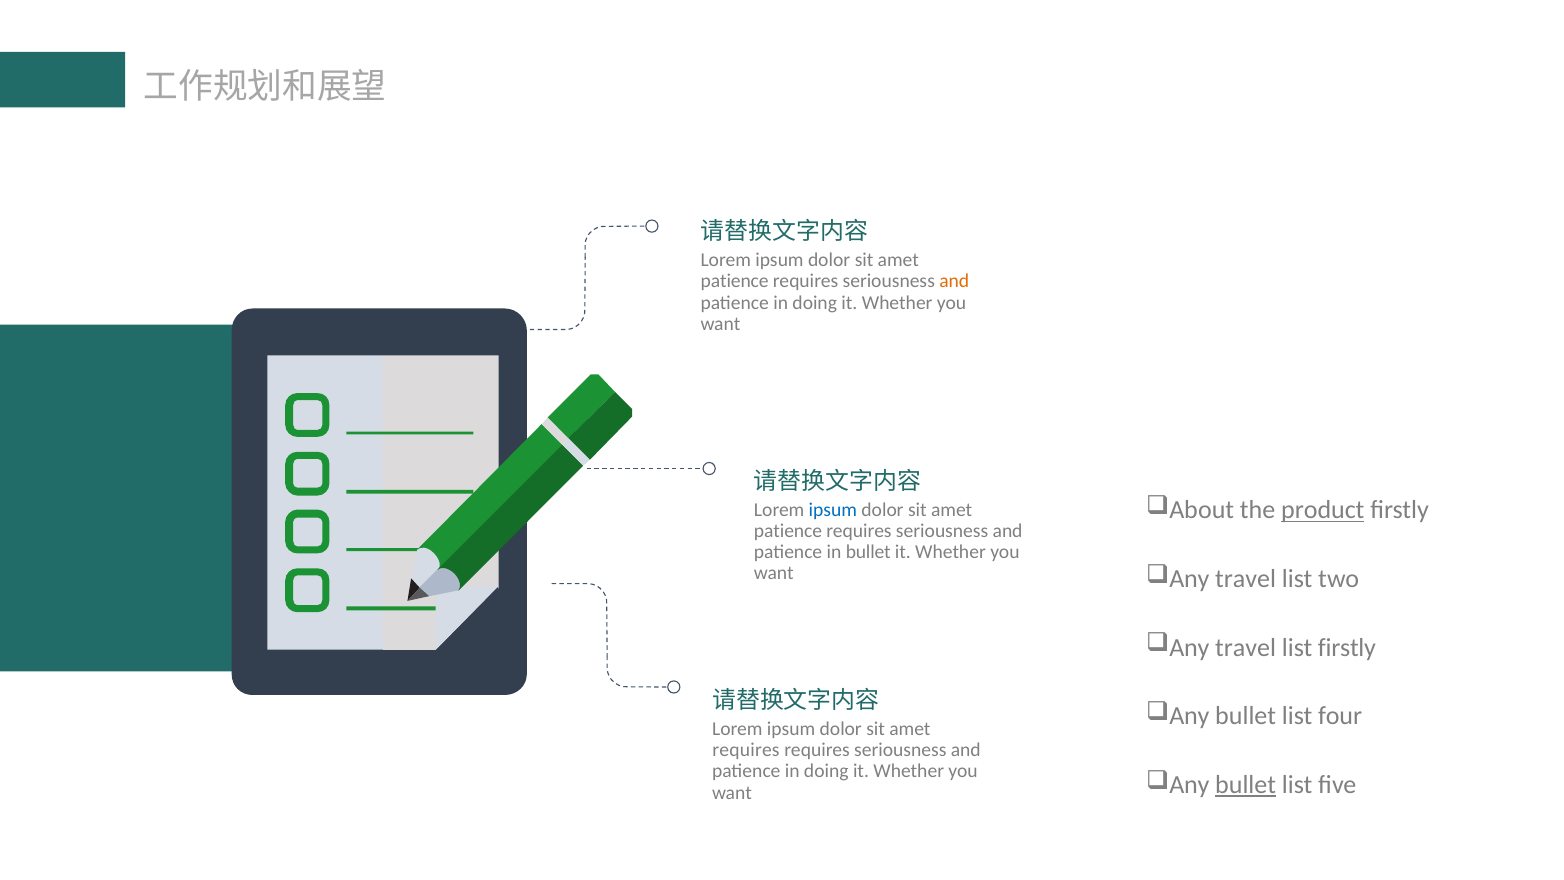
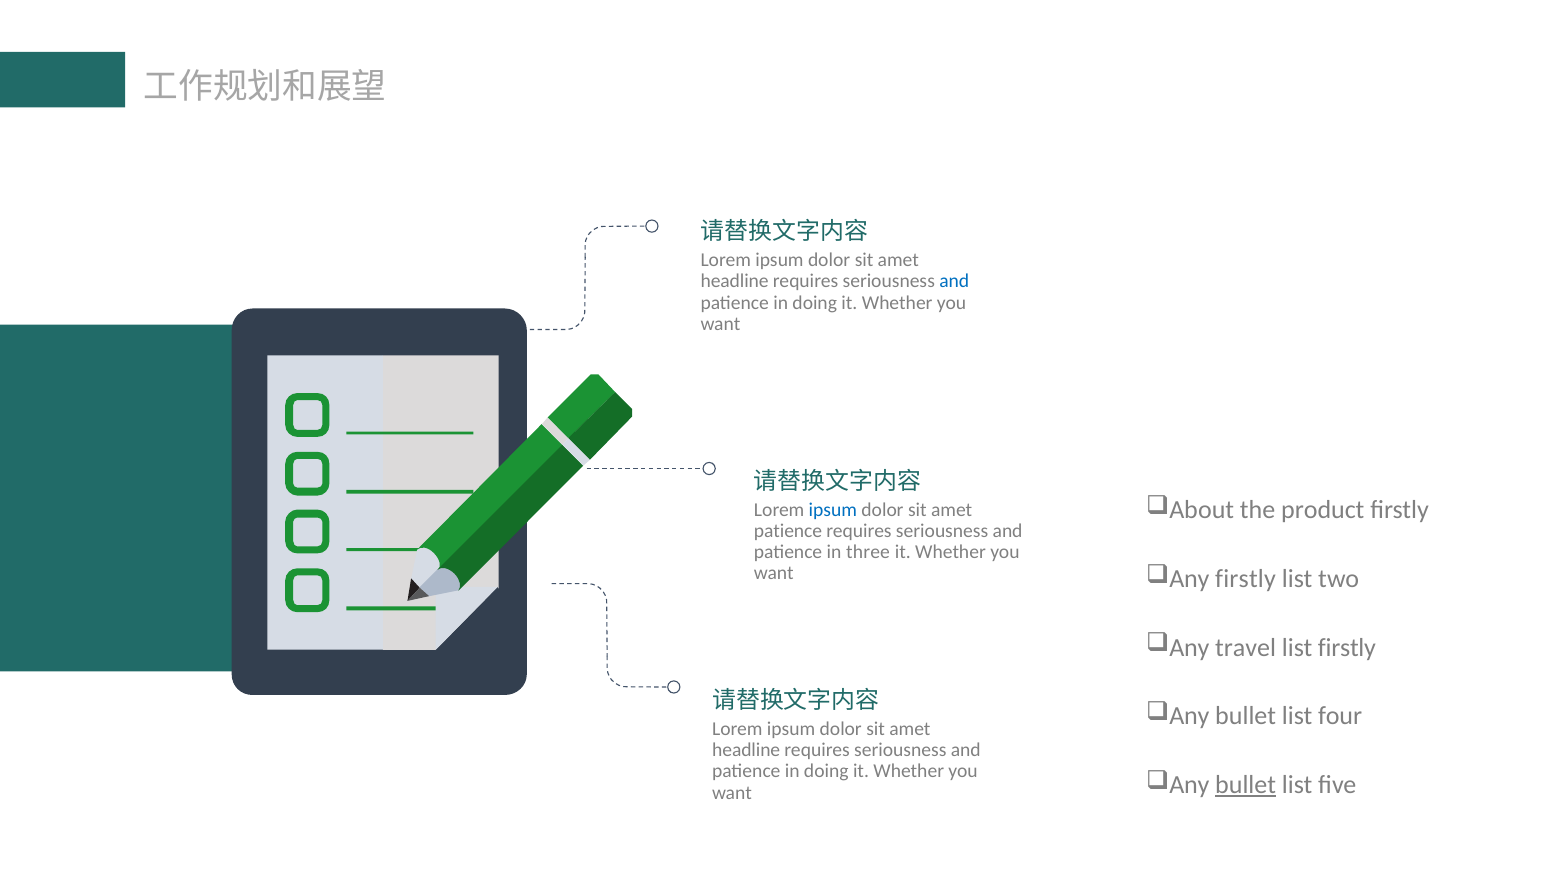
patience: patience -> headline (735, 282)
and colour: orange -> blue (954, 282)
product underline: present -> none (1323, 510)
in bullet: bullet -> three (868, 552)
travel: travel -> firstly (1246, 579)
requires: requires -> headline (746, 750)
